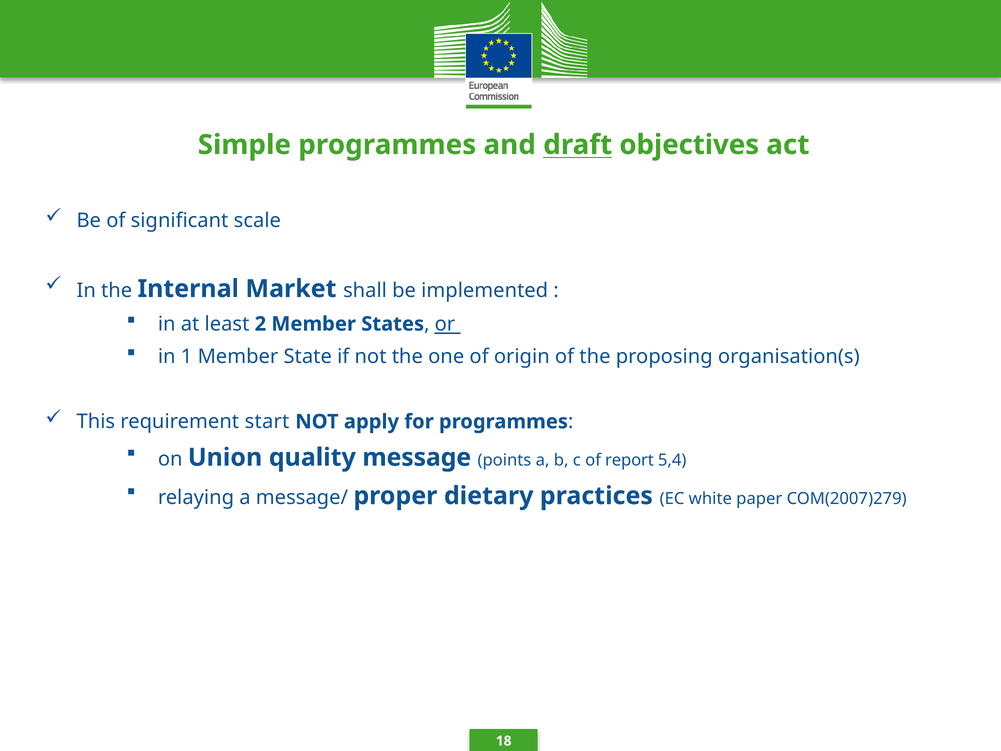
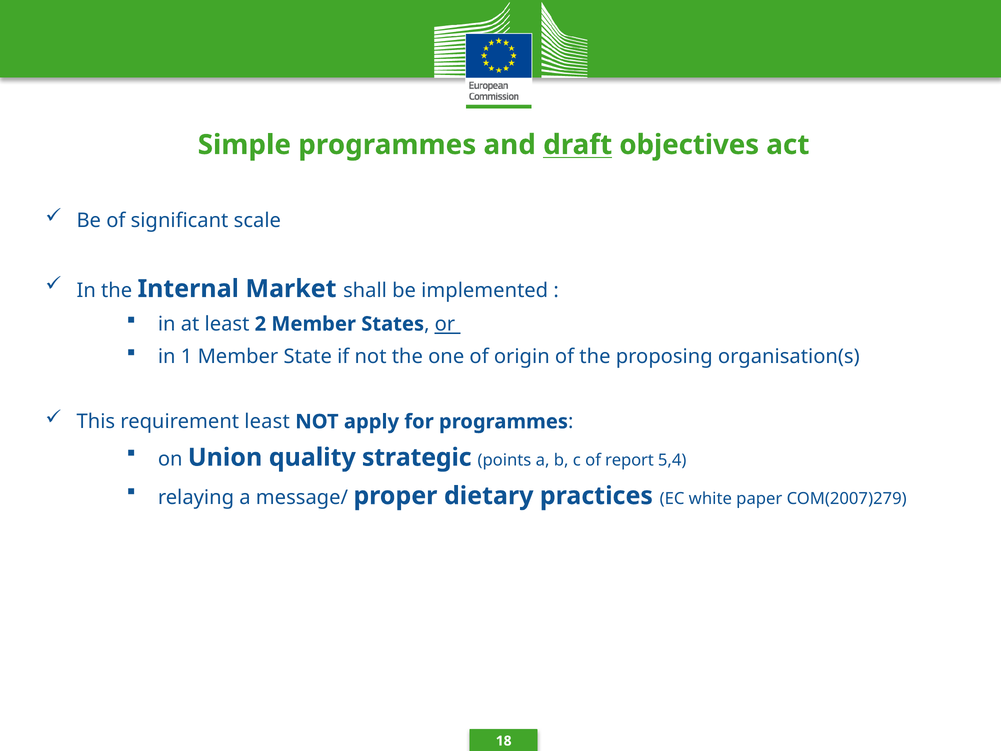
requirement start: start -> least (267, 422)
message: message -> strategic (417, 457)
